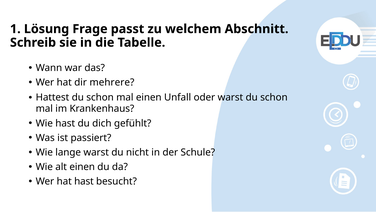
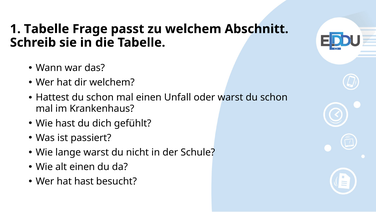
1 Lösung: Lösung -> Tabelle (47, 29)
dir mehrere: mehrere -> welchem (112, 82)
